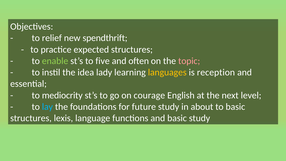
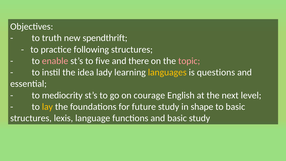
relief: relief -> truth (52, 38)
expected: expected -> following (91, 49)
enable colour: light green -> pink (55, 61)
often: often -> there (139, 61)
reception: reception -> questions (216, 72)
lay colour: light blue -> yellow (47, 107)
about: about -> shape (202, 107)
